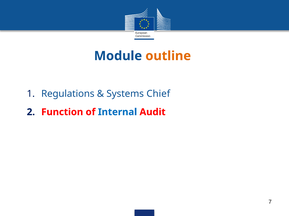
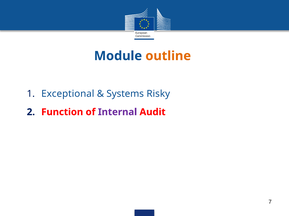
Regulations: Regulations -> Exceptional (68, 94)
Chief: Chief -> Risky (158, 94)
Internal colour: blue -> purple (117, 112)
